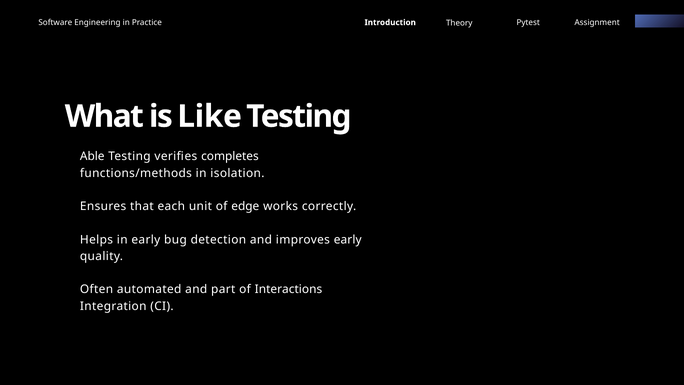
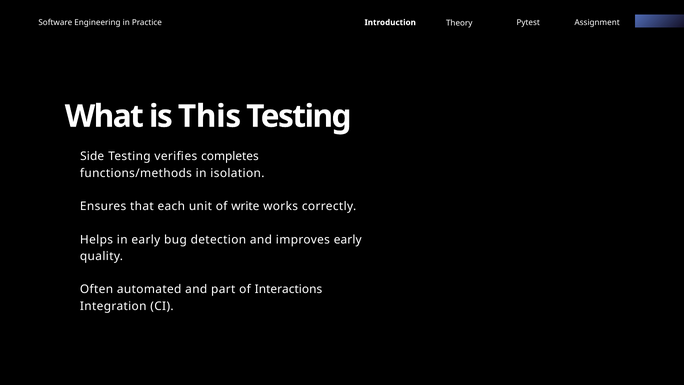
Like: Like -> This (210, 116)
Able: Able -> Side (92, 156)
edge: edge -> write (245, 206)
